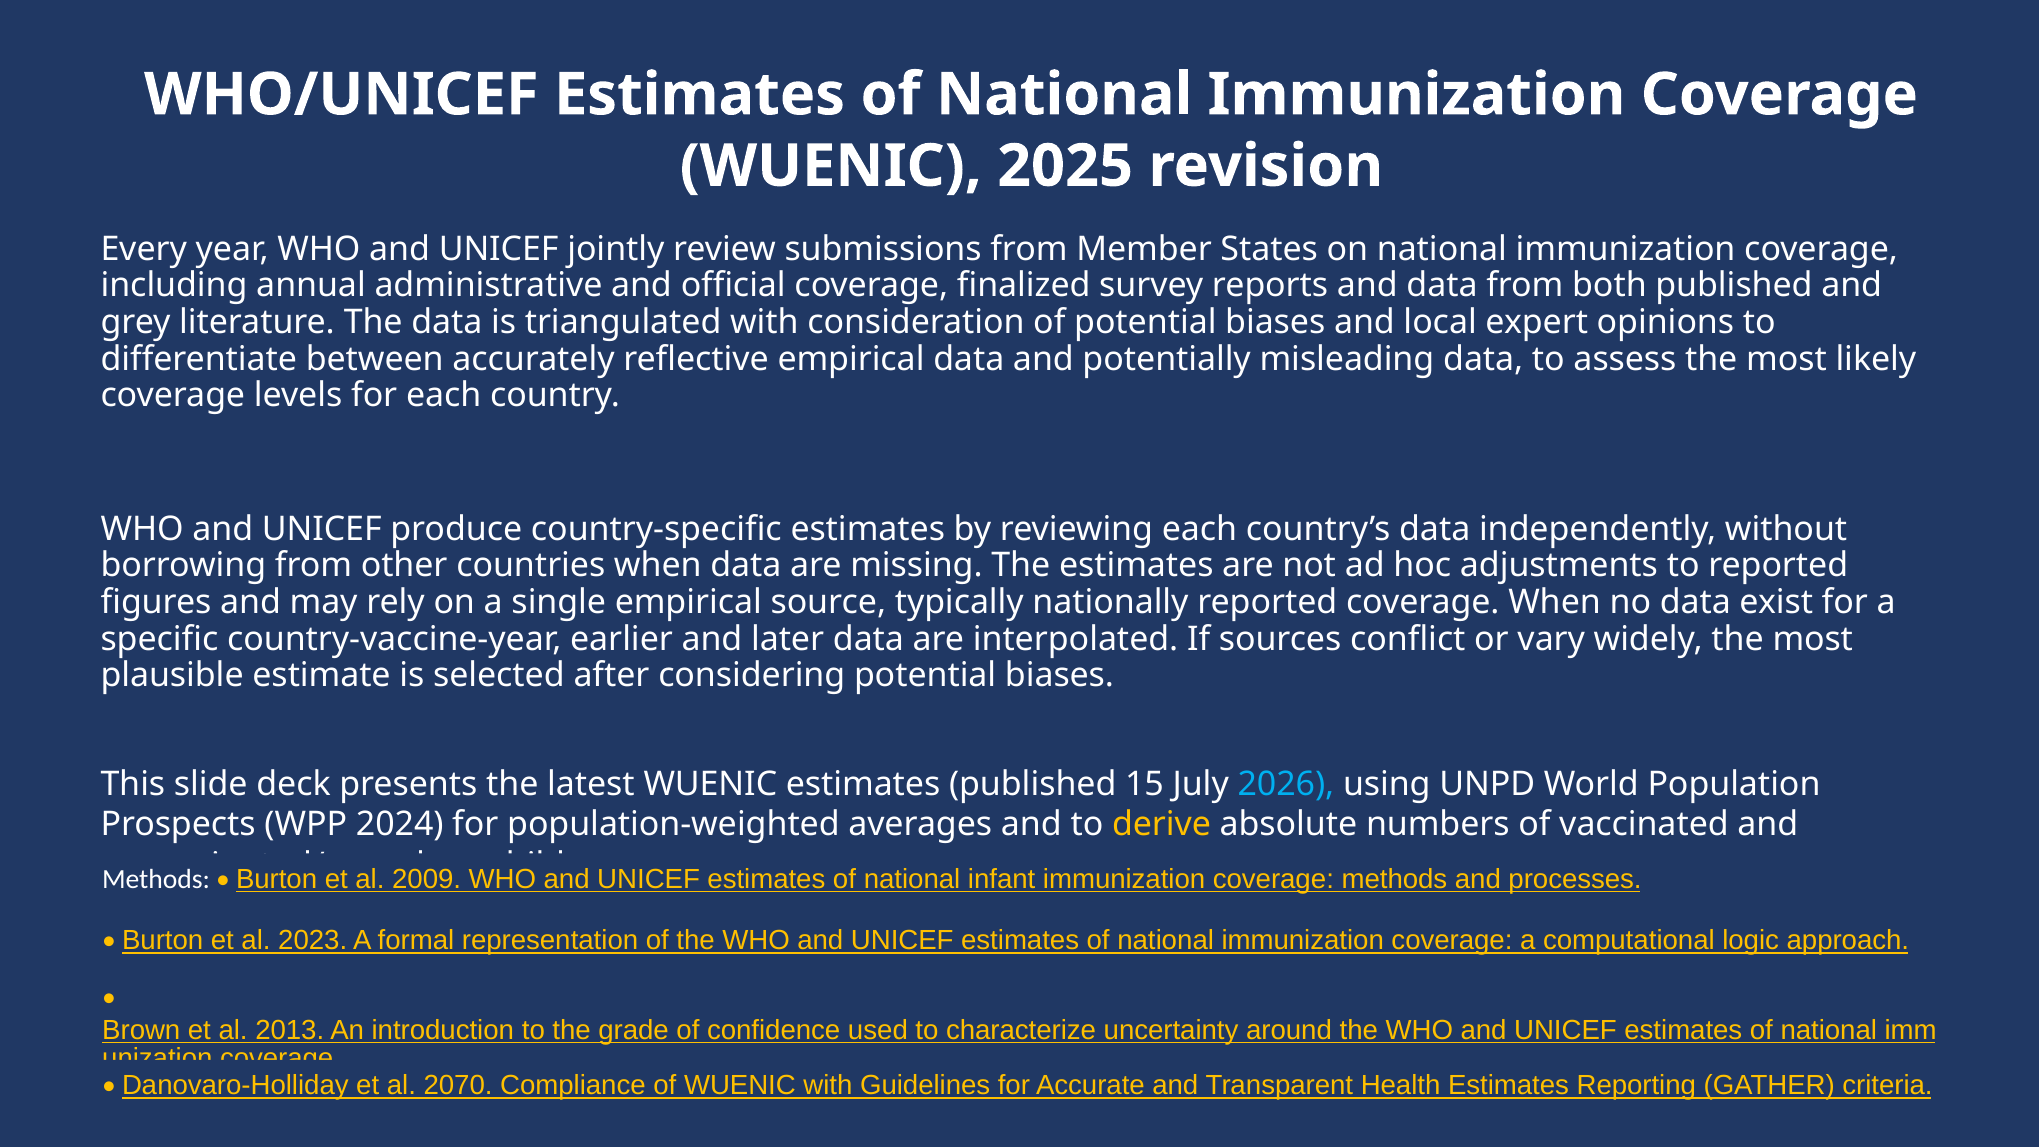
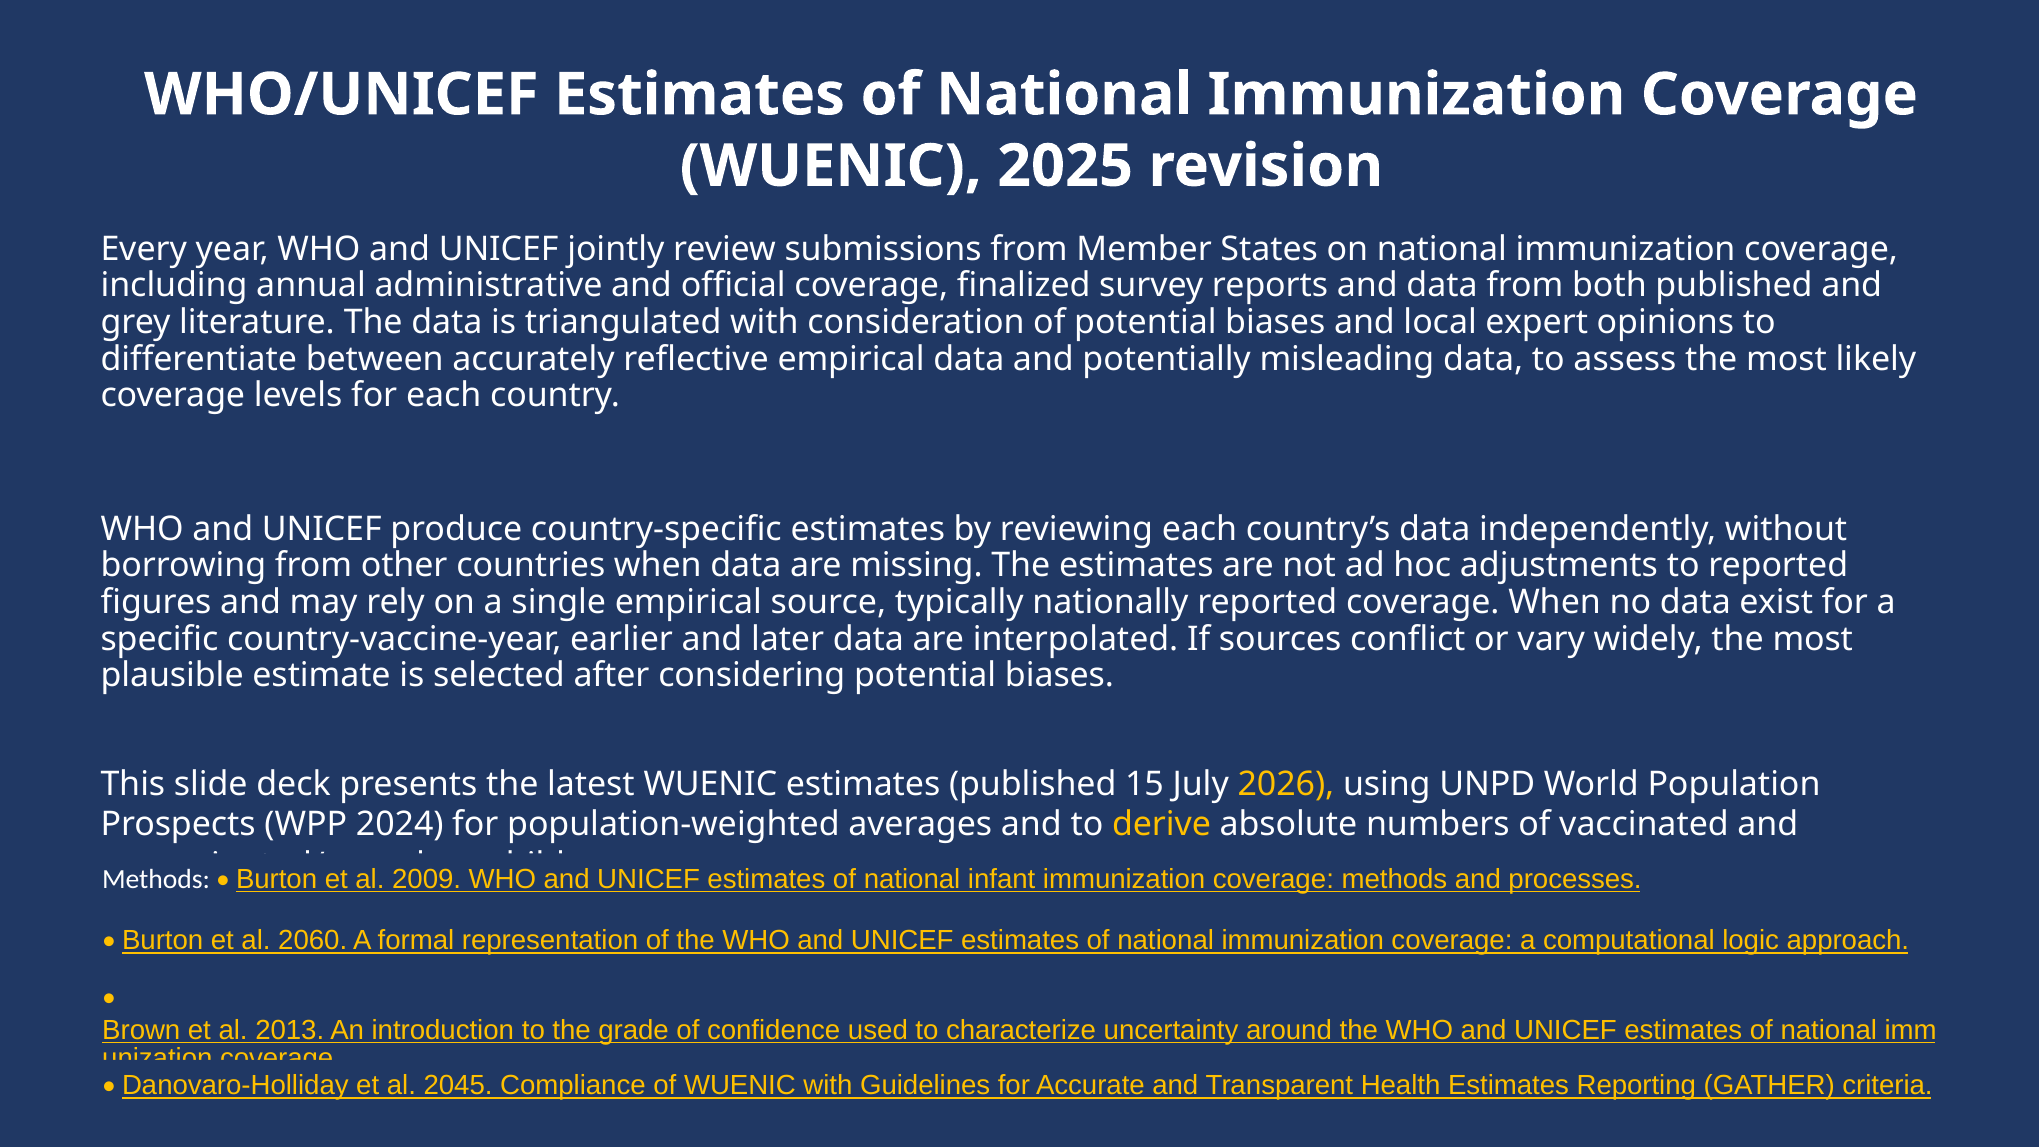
2026 colour: light blue -> yellow (1286, 784)
2023: 2023 -> 2060 (313, 941)
2070: 2070 -> 2045 (458, 1086)
